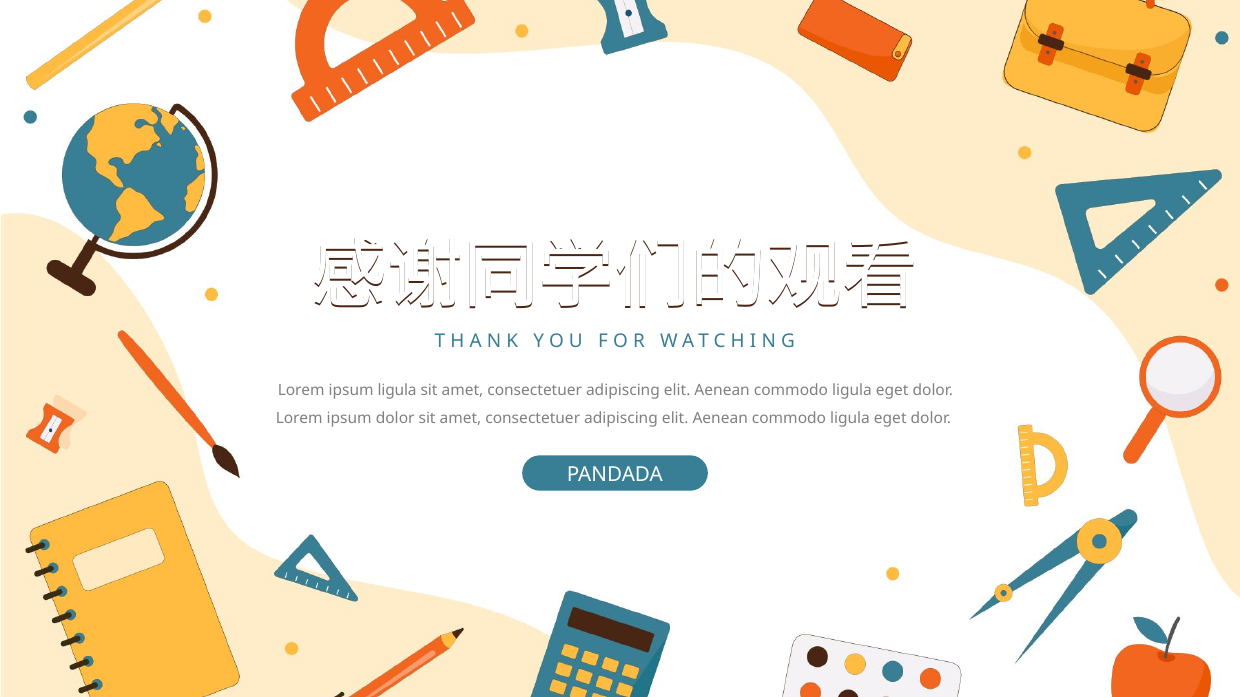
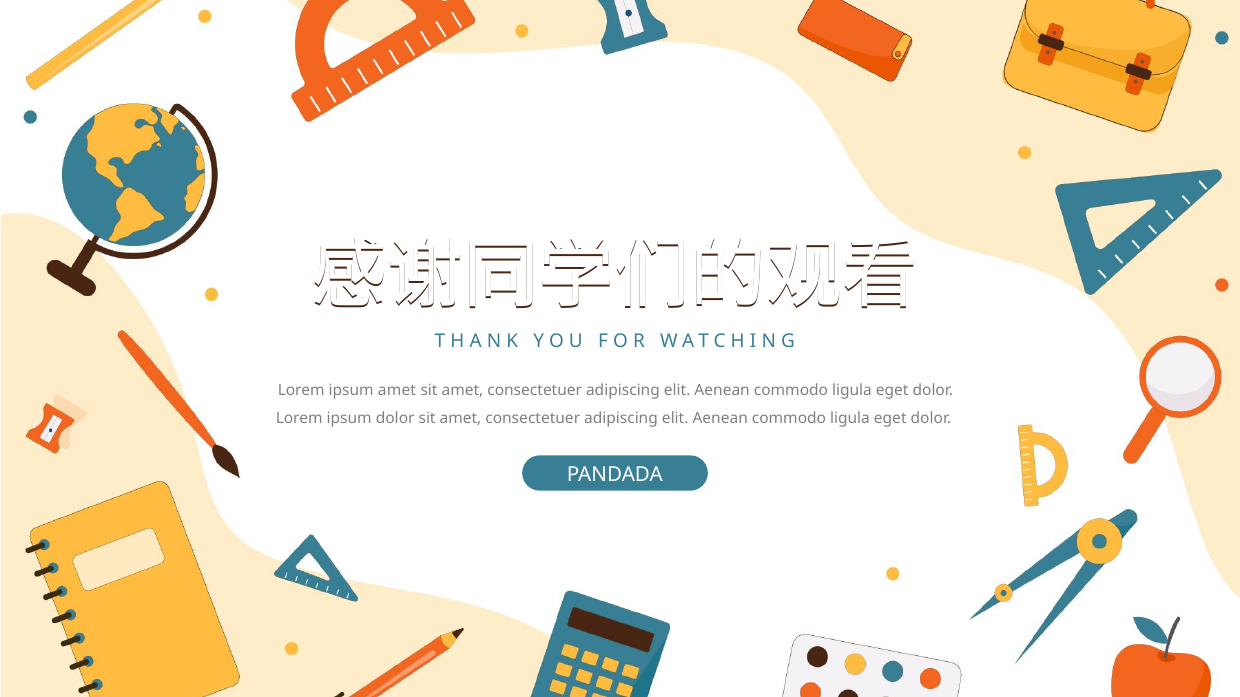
ipsum ligula: ligula -> amet (397, 391)
